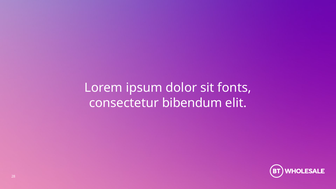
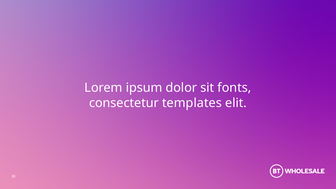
bibendum: bibendum -> templates (192, 103)
